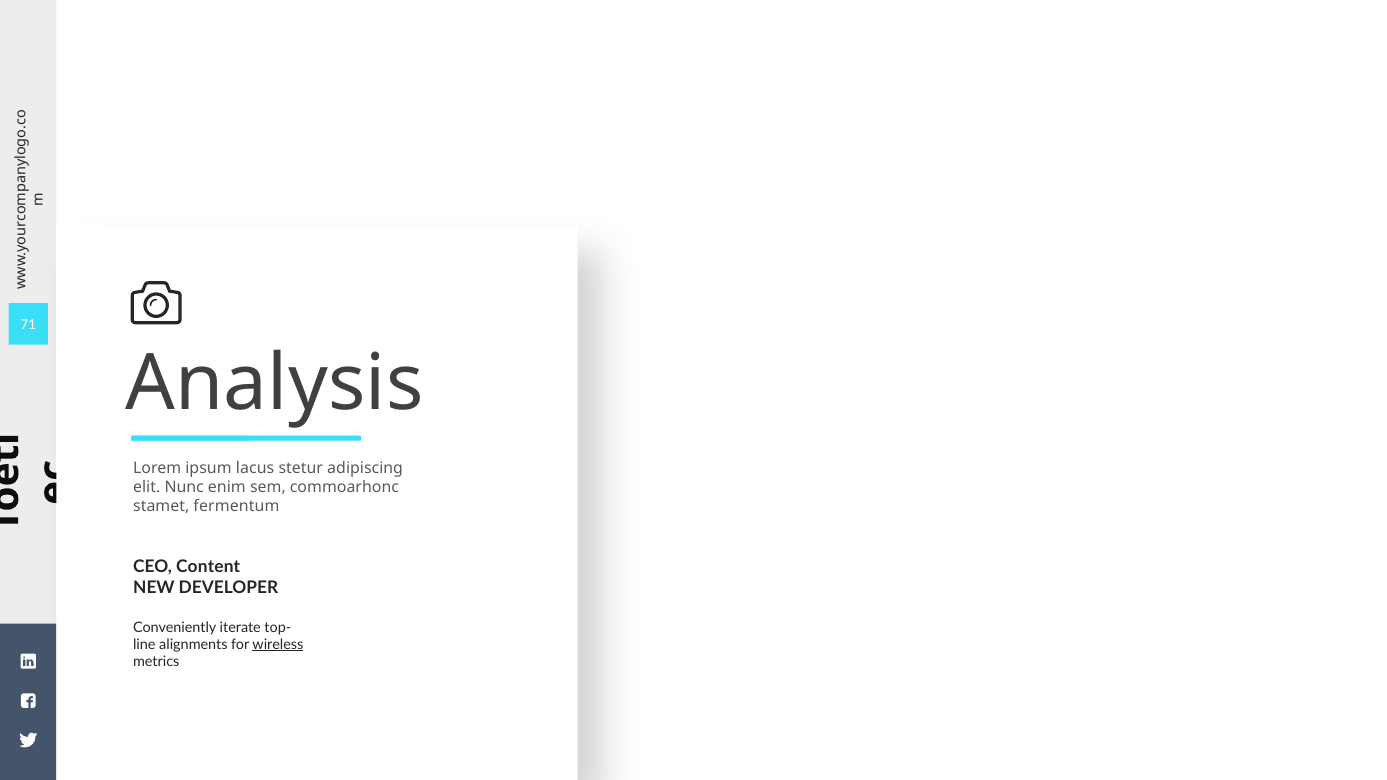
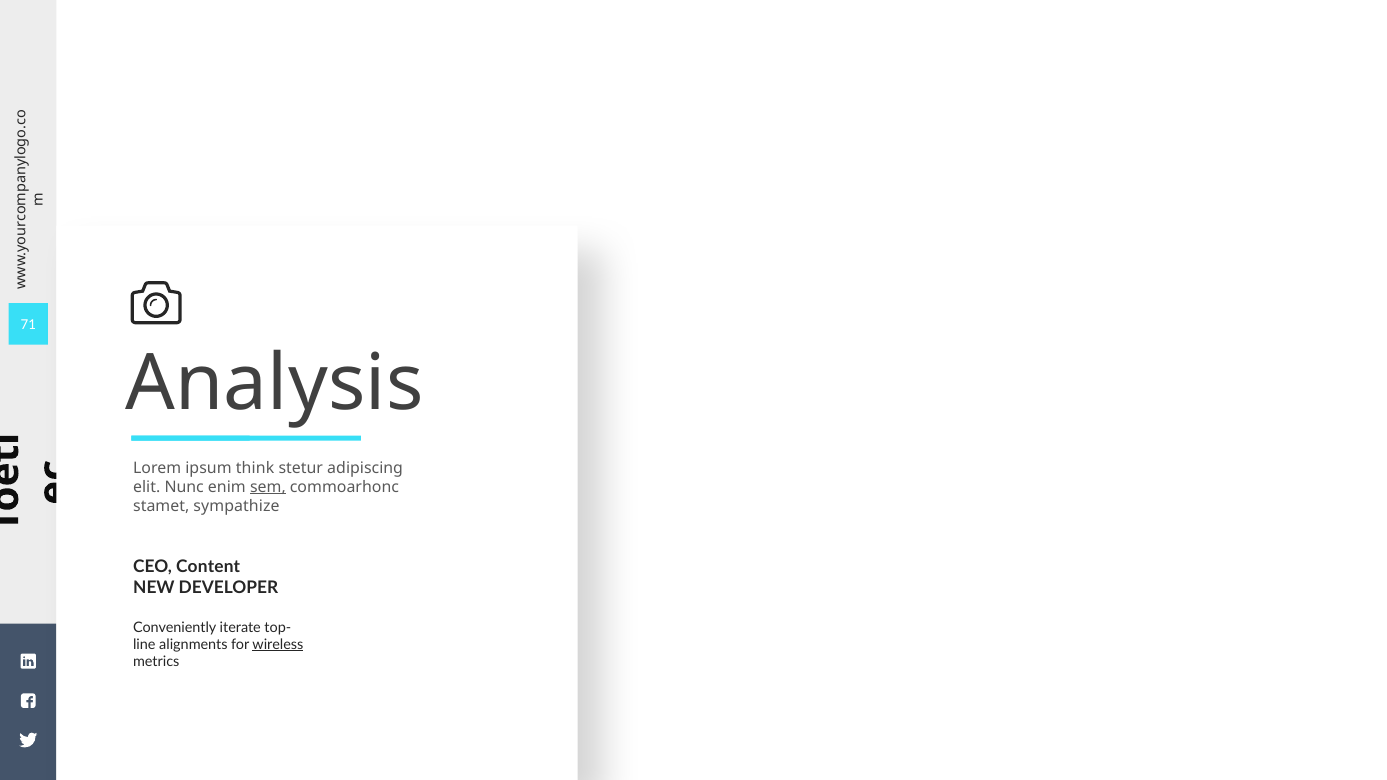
lacus: lacus -> think (255, 468)
sem underline: none -> present (268, 487)
fermentum: fermentum -> sympathize (237, 506)
